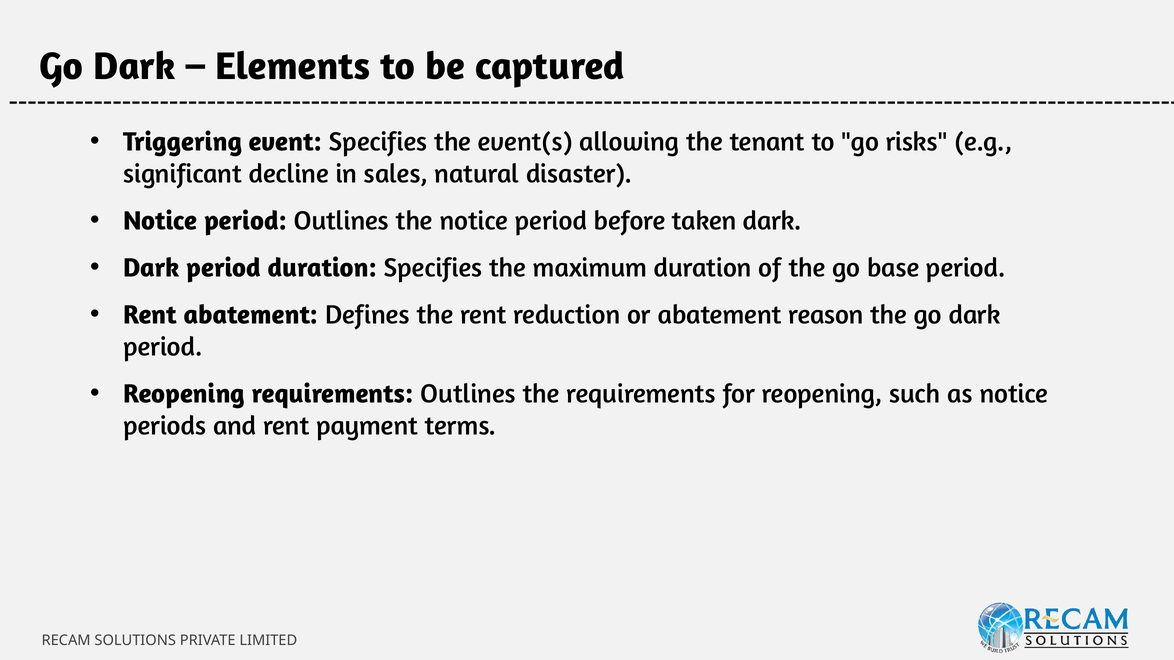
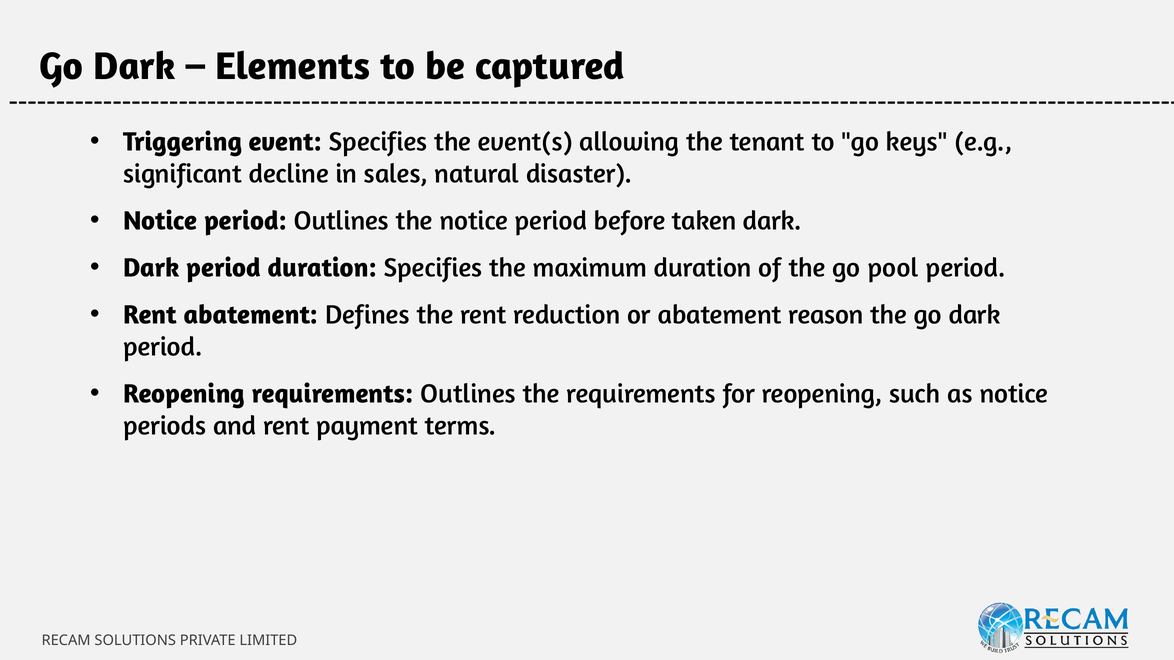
risks: risks -> keys (917, 142)
base: base -> pool (893, 268)
